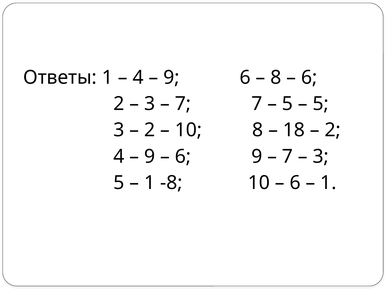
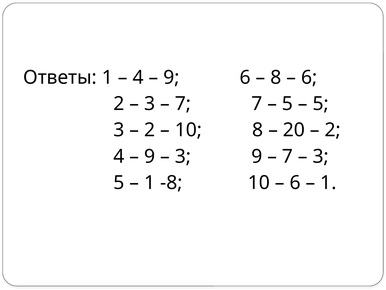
18: 18 -> 20 (294, 130)
6: 6 -> 3 (183, 156)
